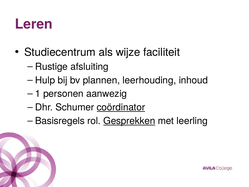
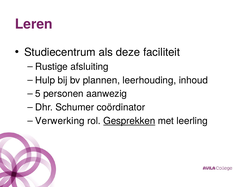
wijze: wijze -> deze (128, 52)
1: 1 -> 5 (38, 94)
coördinator underline: present -> none (121, 107)
Basisregels: Basisregels -> Verwerking (60, 121)
